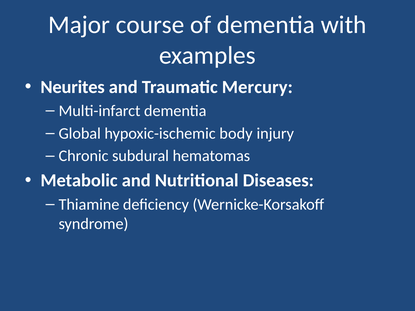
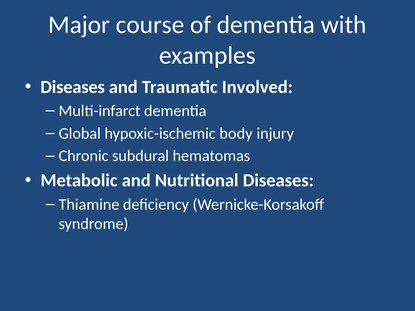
Neurites: Neurites -> Diseases (73, 87)
Mercury: Mercury -> Involved (257, 87)
